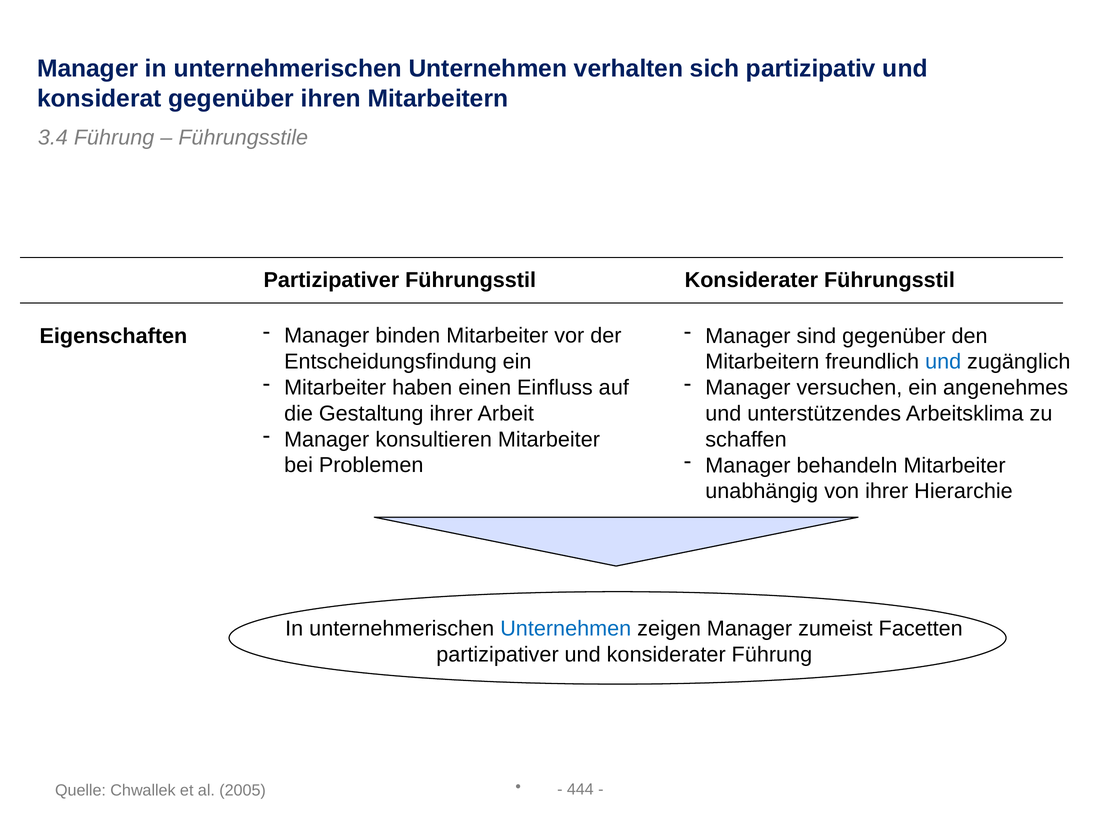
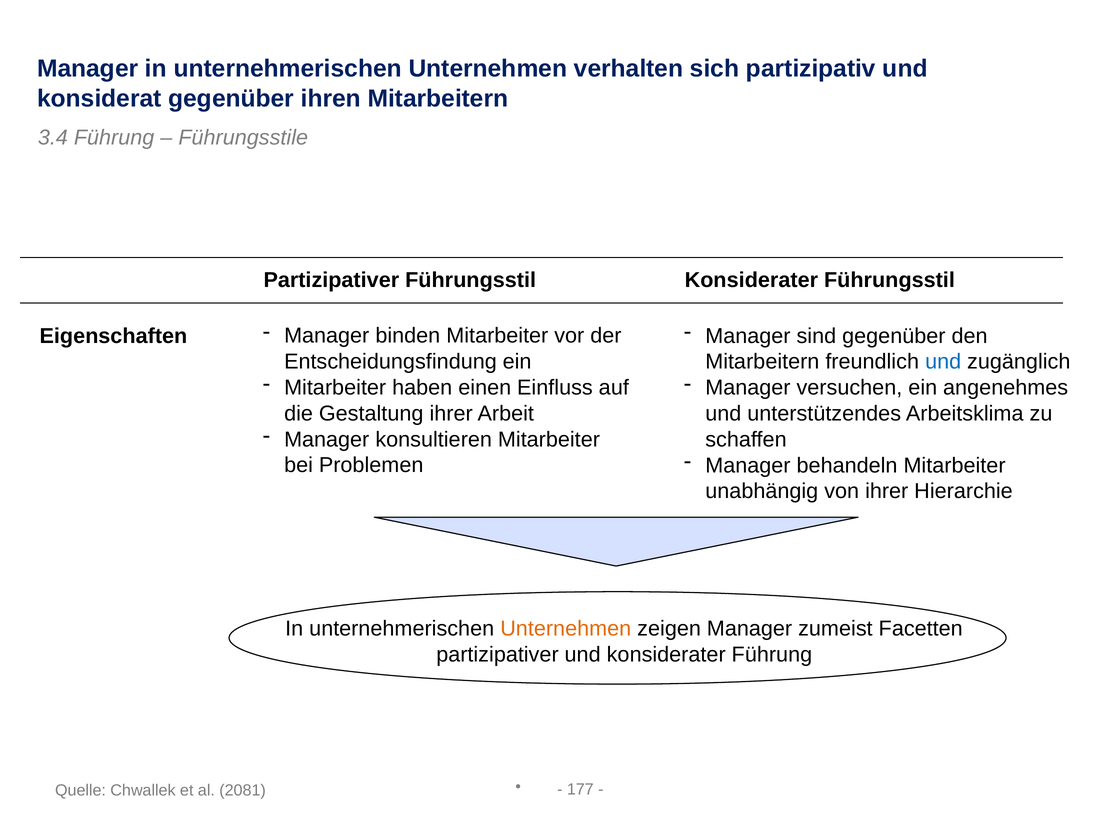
Unternehmen colour: blue -> orange (566, 629)
444: 444 -> 177 (580, 790)
2005: 2005 -> 2081 (243, 791)
